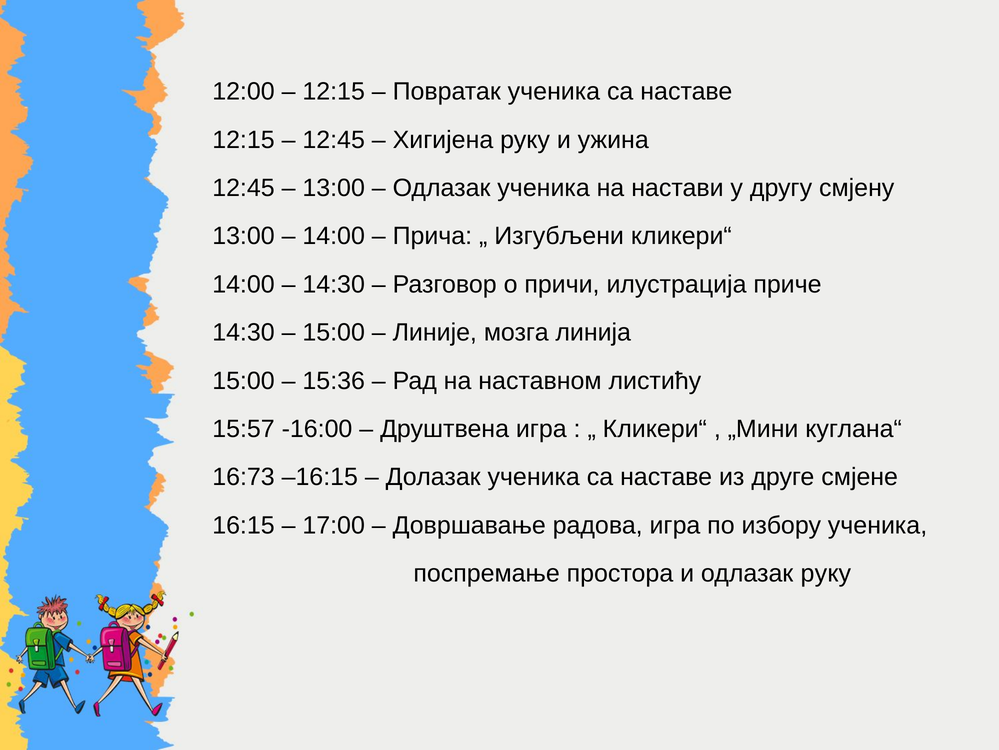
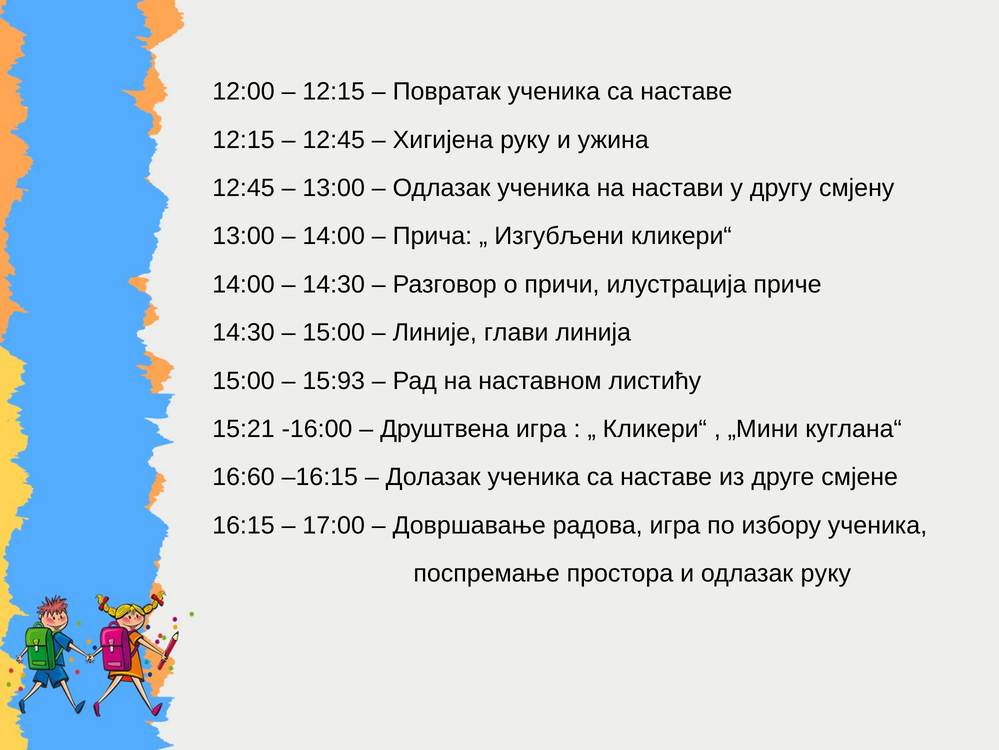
мозга: мозга -> глави (516, 332)
15:36: 15:36 -> 15:93 (334, 380)
15:57: 15:57 -> 15:21 (244, 429)
16:73: 16:73 -> 16:60 (244, 477)
